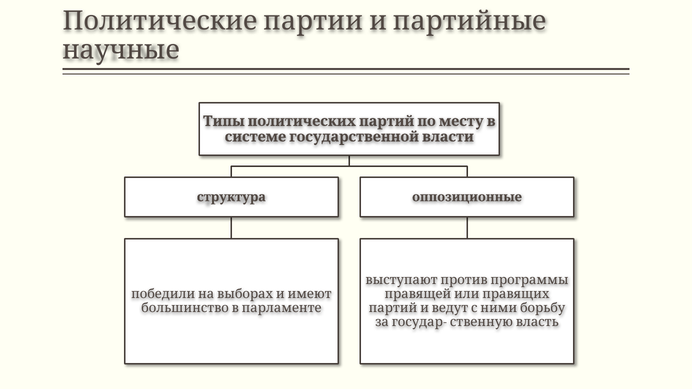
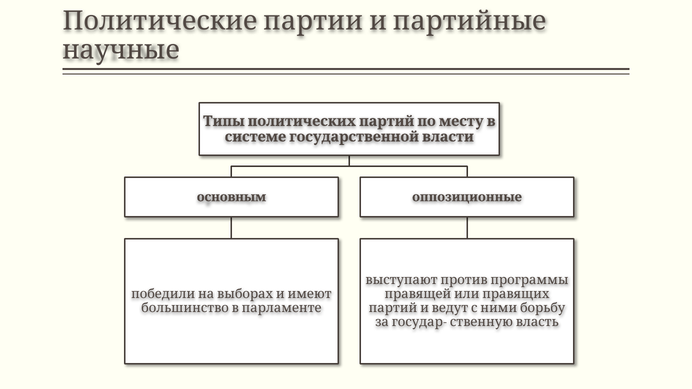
структура: структура -> основным (231, 197)
